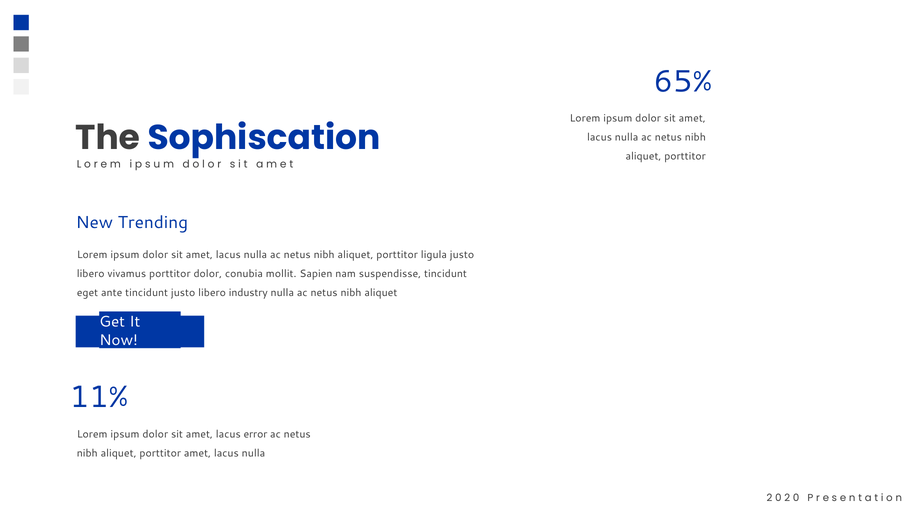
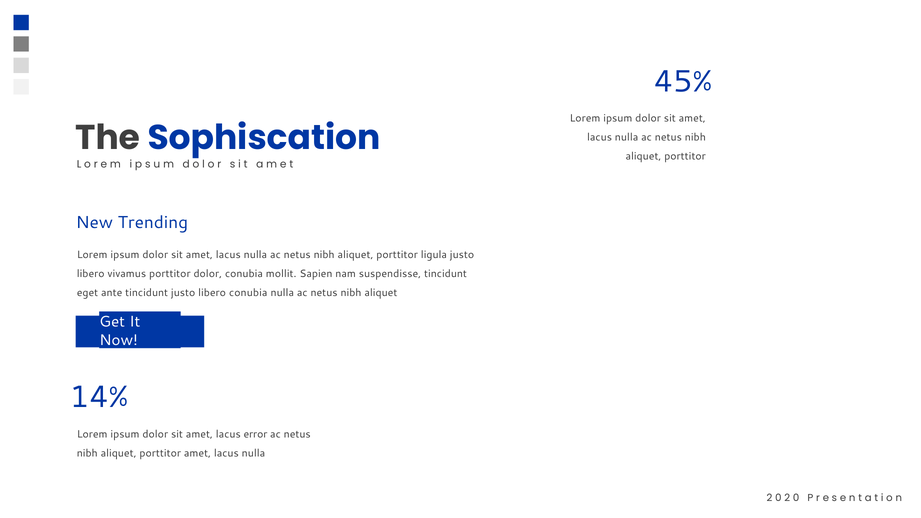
65%: 65% -> 45% (683, 81)
libero industry: industry -> conubia (248, 293)
11%: 11% -> 14% (99, 397)
